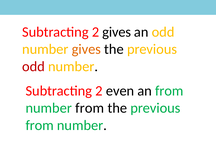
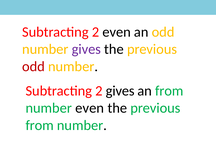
2 gives: gives -> even (117, 32)
gives colour: orange -> purple (86, 49)
2 even: even -> gives (120, 91)
number from: from -> even (90, 108)
